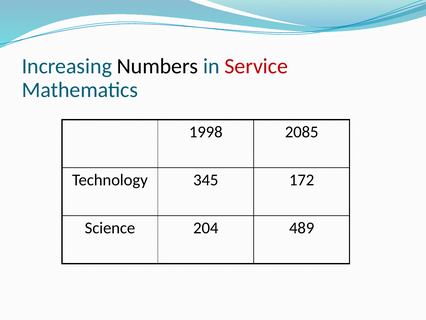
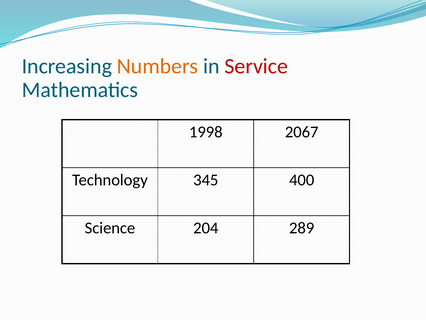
Numbers colour: black -> orange (158, 66)
2085: 2085 -> 2067 (302, 132)
172: 172 -> 400 (302, 180)
489: 489 -> 289 (302, 228)
